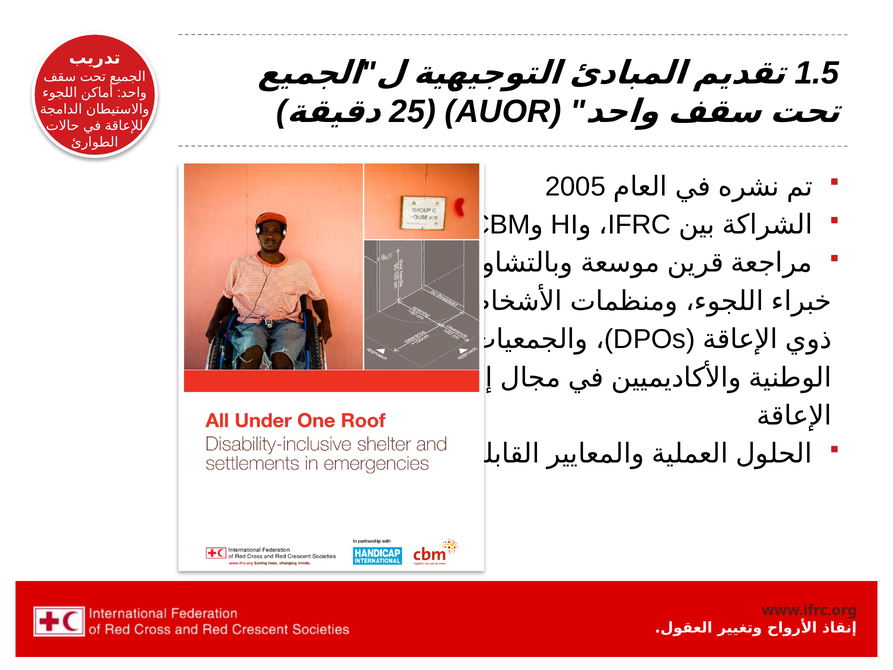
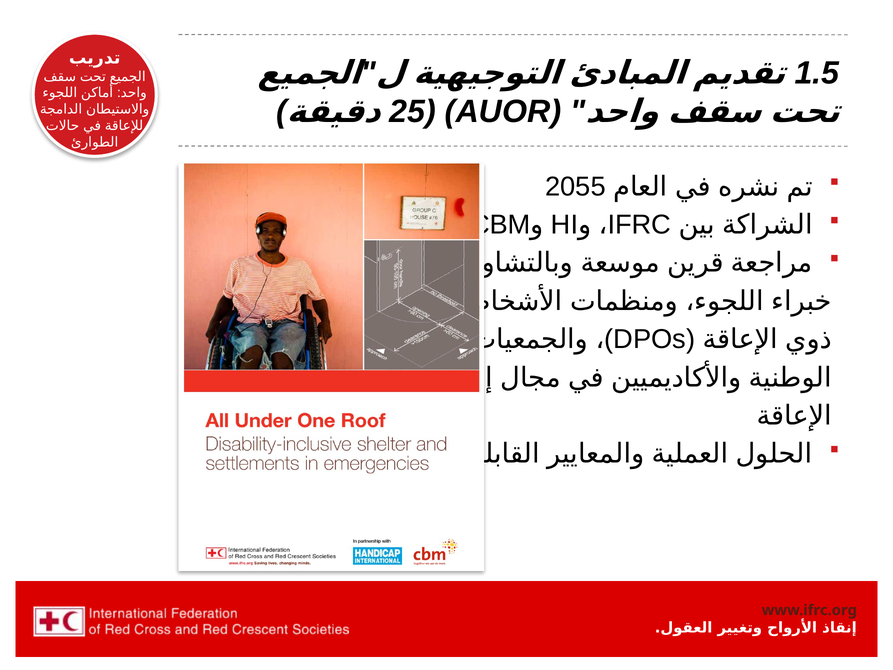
2005: 2005 -> 2055 (575, 186)
